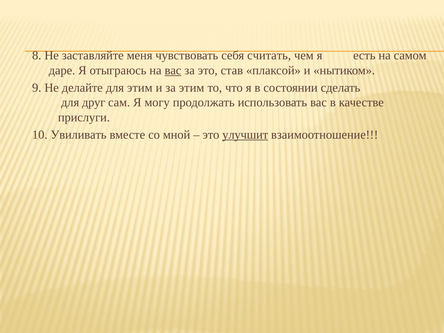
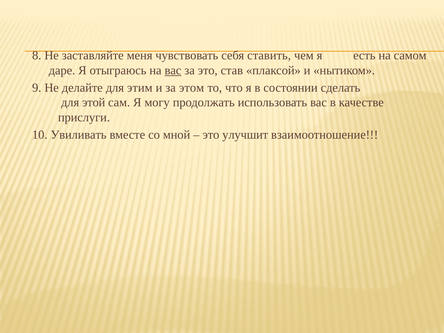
считать: считать -> ставить (269, 56)
за этим: этим -> этом (192, 88)
друг: друг -> этой (94, 103)
улучшит underline: present -> none (245, 135)
